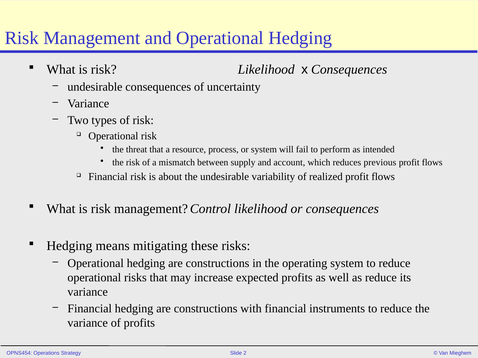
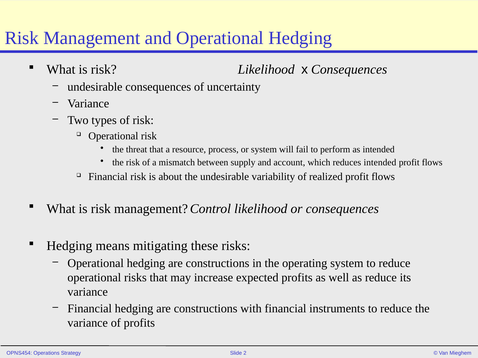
reduces previous: previous -> intended (380, 163)
